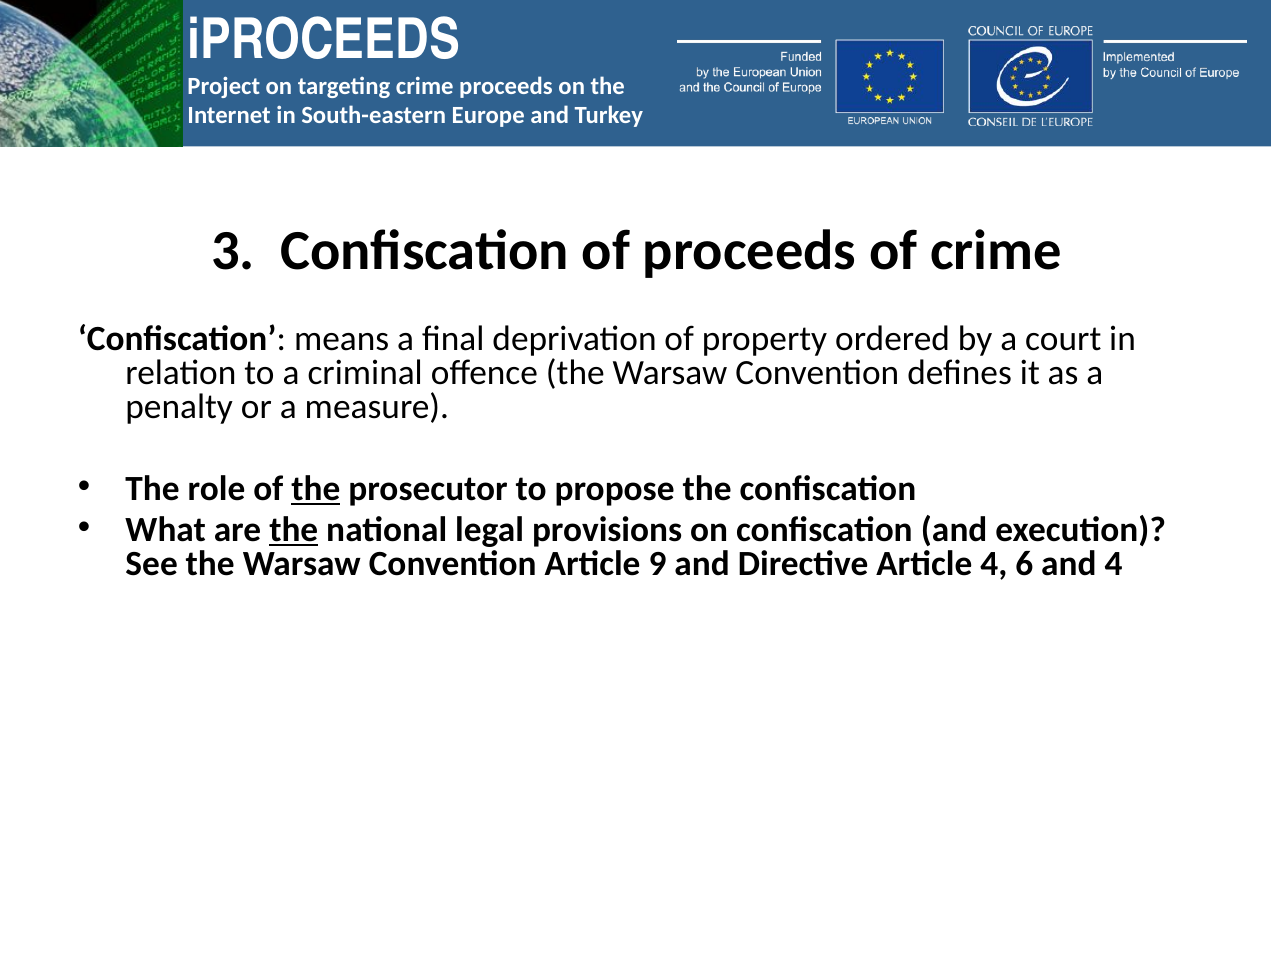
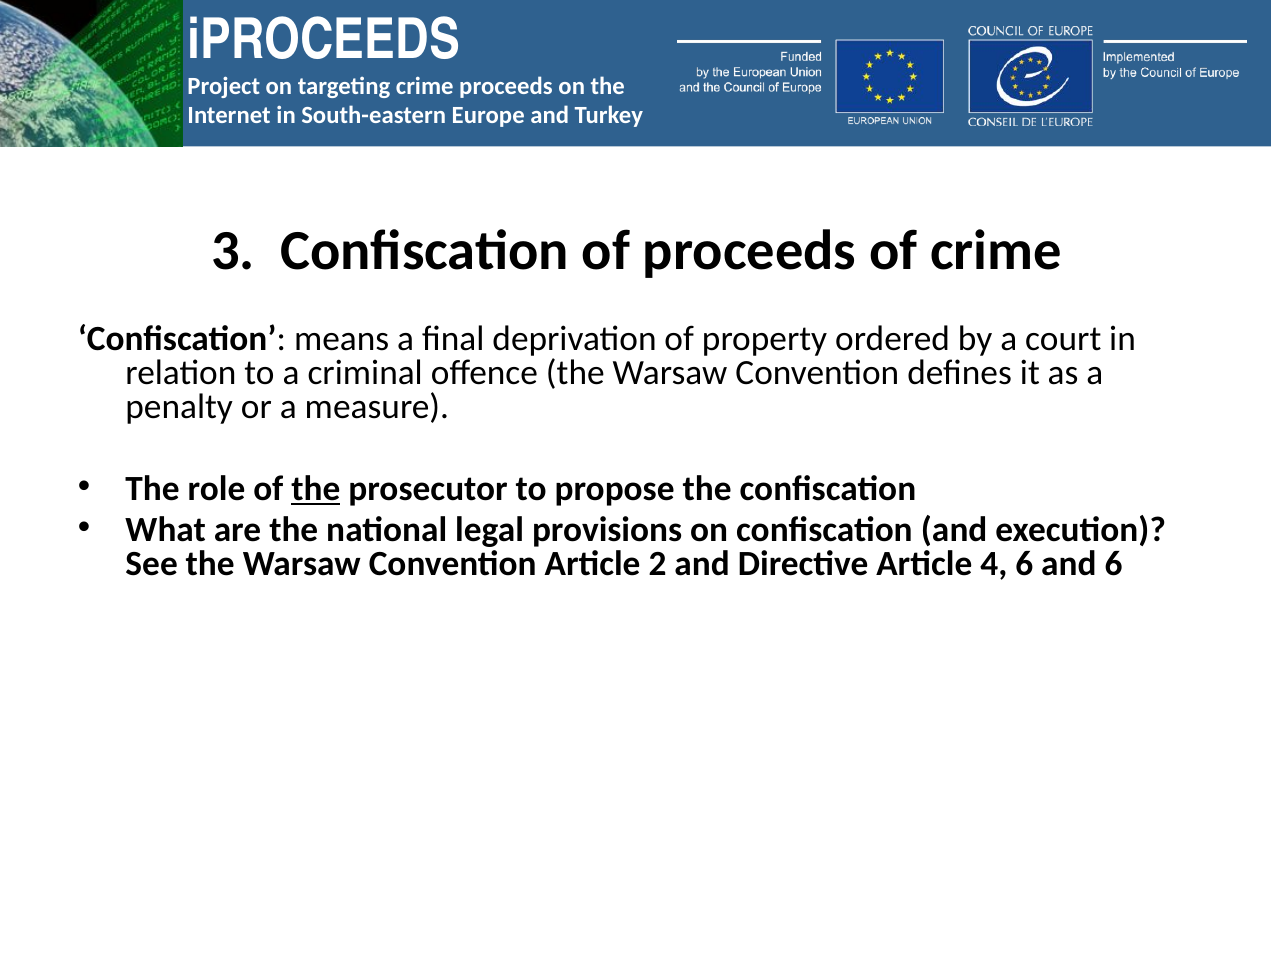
the underline: present -> none (294, 529)
9: 9 -> 2 (657, 563)
and 4: 4 -> 6 (1114, 563)
